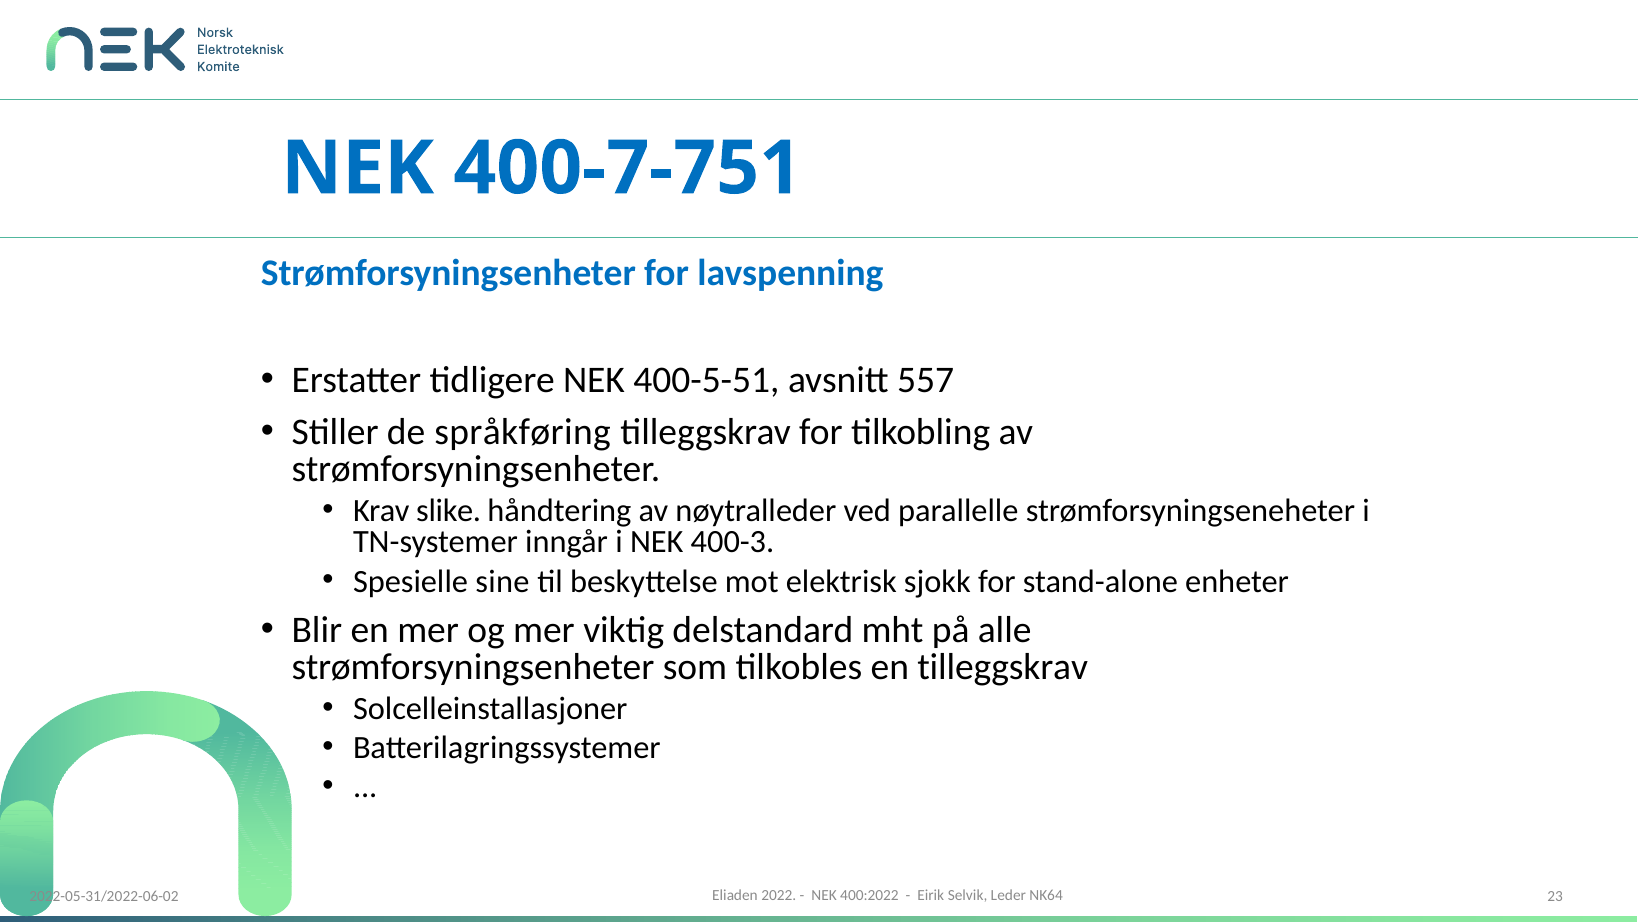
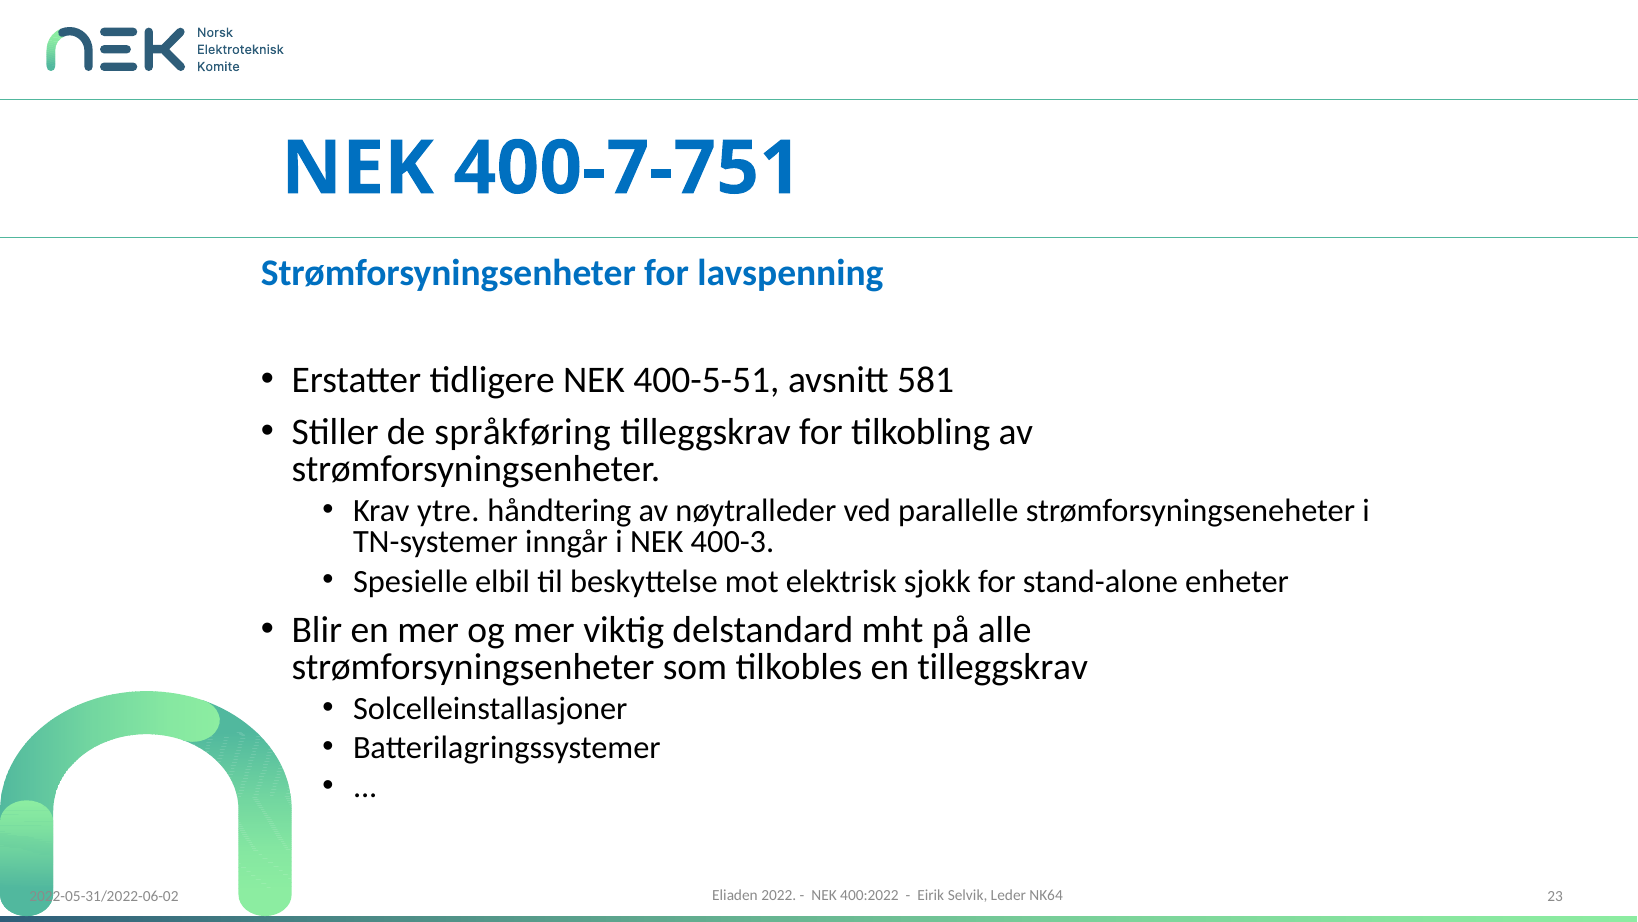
557: 557 -> 581 (926, 380)
slike: slike -> ytre (448, 510)
sine: sine -> elbil (503, 581)
